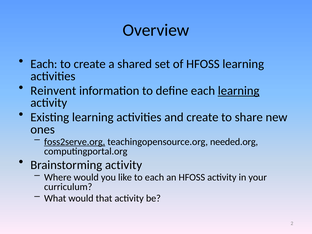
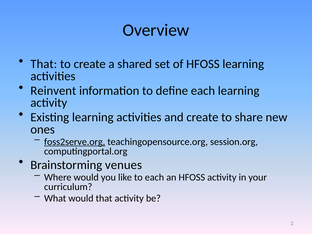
Each: Each -> That (44, 64)
learning underline: present -> none (239, 91)
needed.org: needed.org -> session.org (234, 142)
Brainstorming activity: activity -> venues (124, 165)
